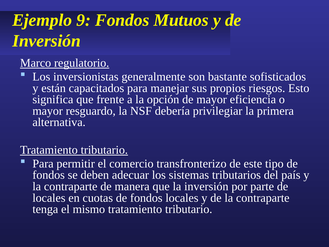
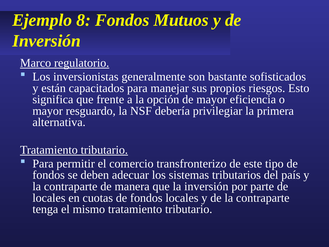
9: 9 -> 8 (84, 20)
